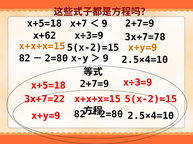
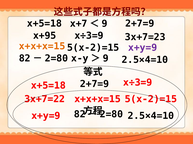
x+62: x+62 -> x+95 (45, 36)
3x+7=78: 3x+7=78 -> 3x+7=23 (145, 37)
x+y=9 colour: orange -> purple (143, 48)
